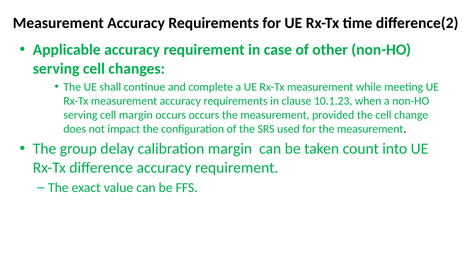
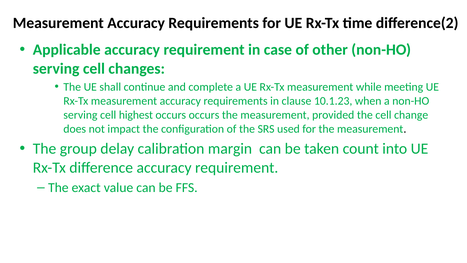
cell margin: margin -> highest (136, 115)
